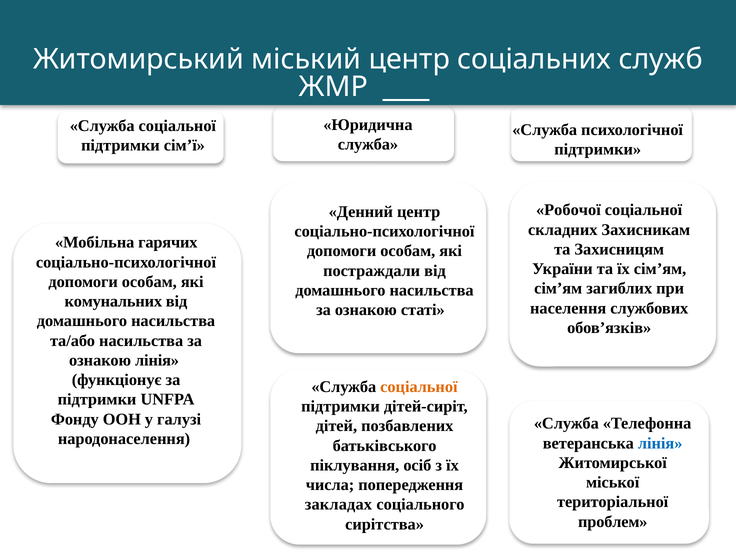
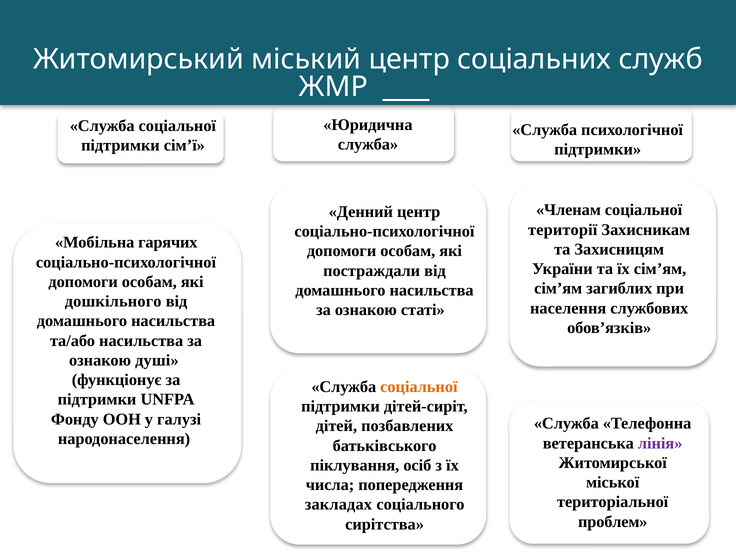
Робочої: Робочої -> Членам (568, 210)
складних: складних -> території (563, 230)
комунальних: комунальних -> дошкільного (113, 301)
лінія: лінія -> душі (157, 360)
лінія colour: blue -> purple (660, 443)
